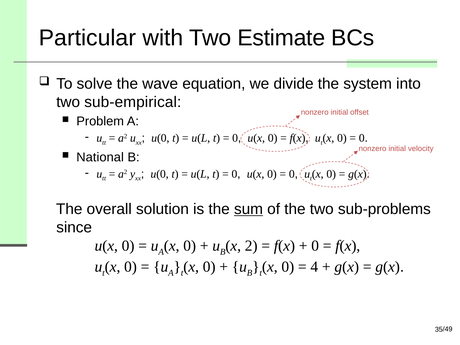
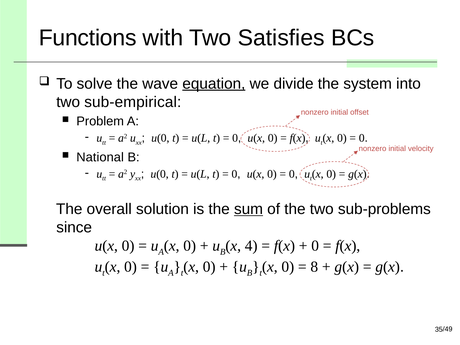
Particular: Particular -> Functions (88, 38)
Estimate: Estimate -> Satisfies (281, 38)
equation underline: none -> present (214, 84)
2: 2 -> 4 (251, 246)
4: 4 -> 8 (314, 267)
